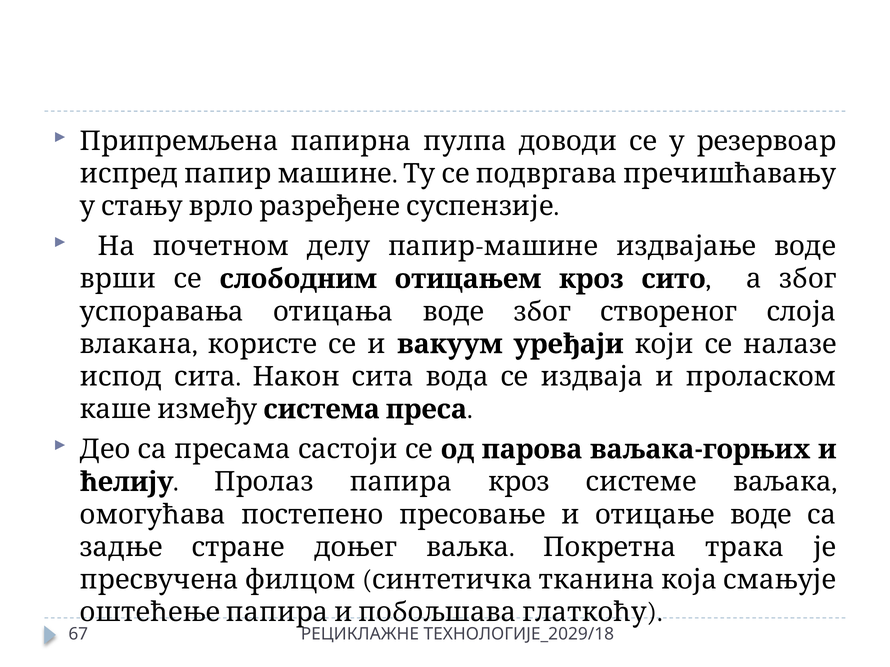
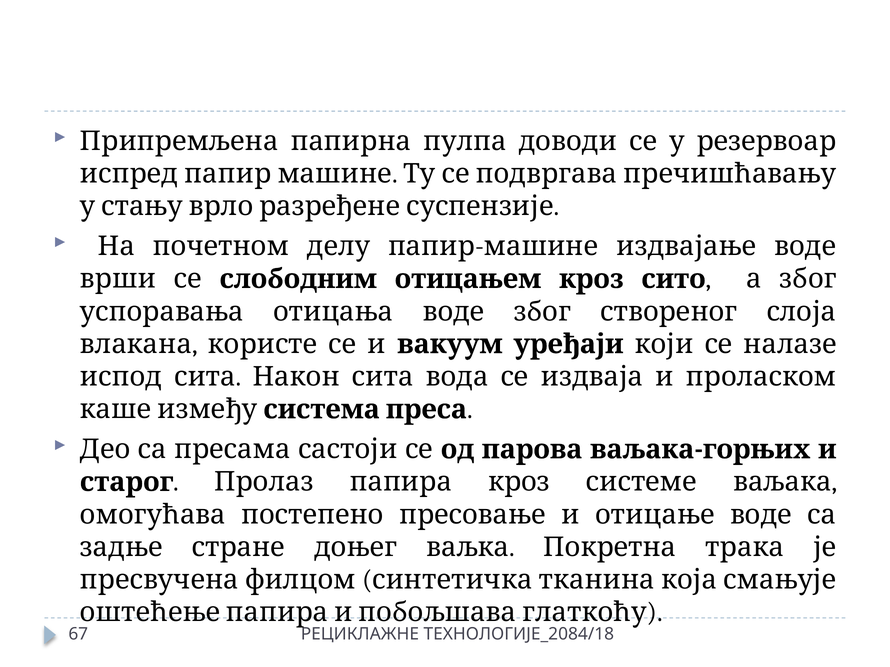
ћелију: ћелију -> старог (127, 482)
ТЕХНОЛОГИЈЕ_2029/18: ТЕХНОЛОГИЈЕ_2029/18 -> ТЕХНОЛОГИЈЕ_2084/18 (519, 635)
